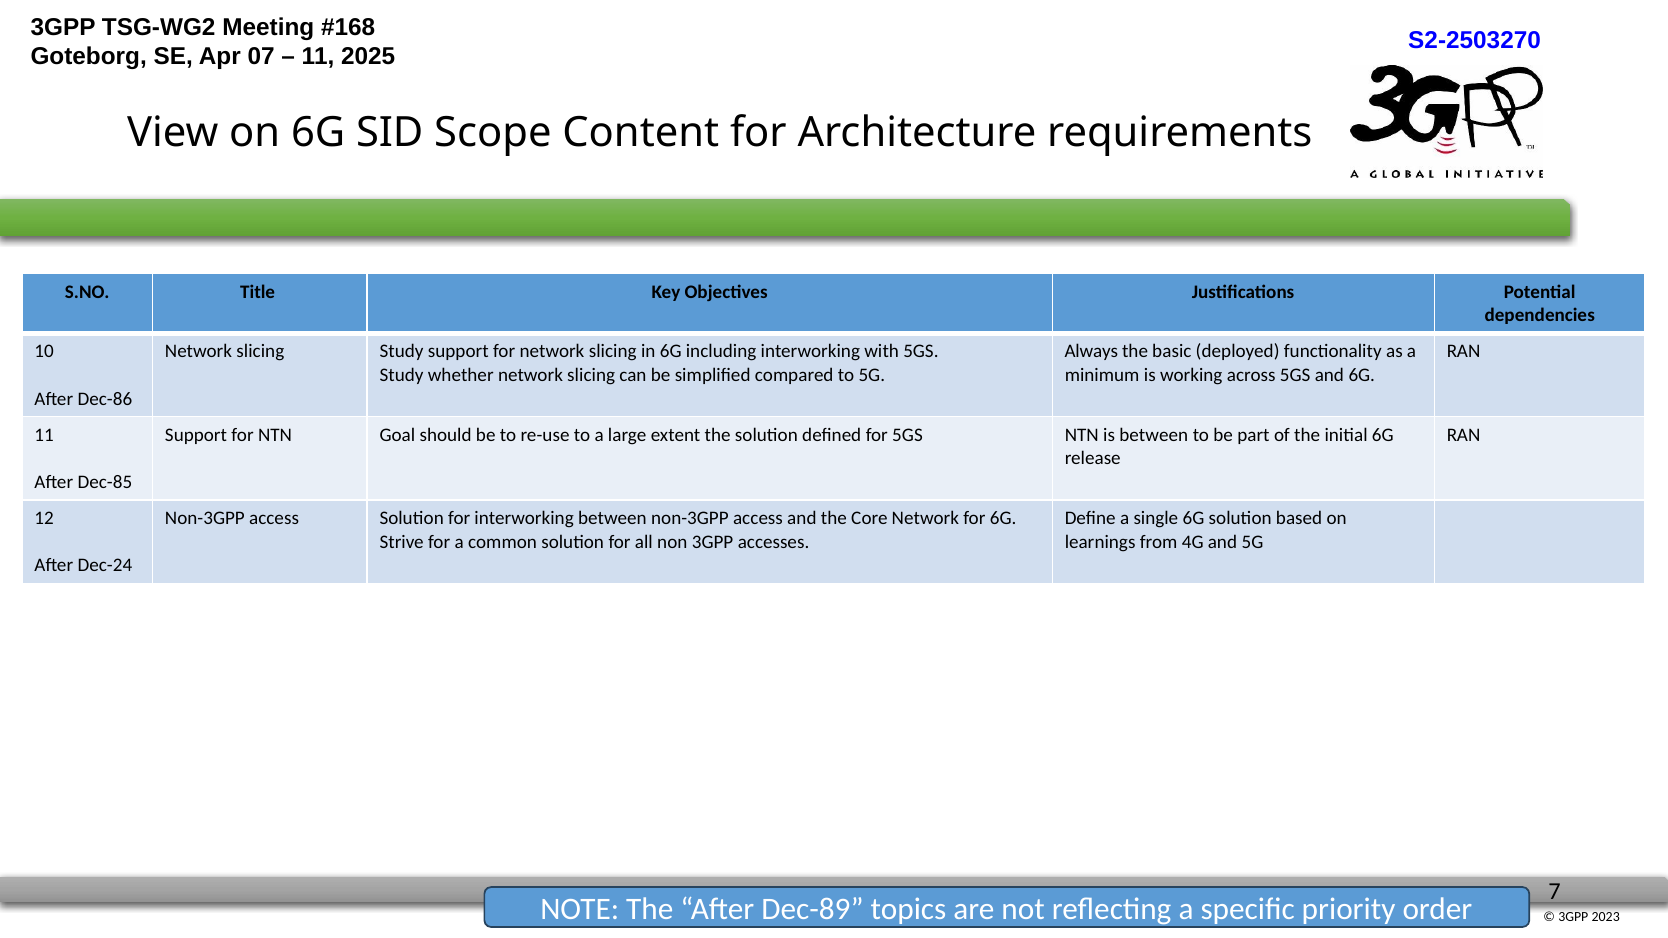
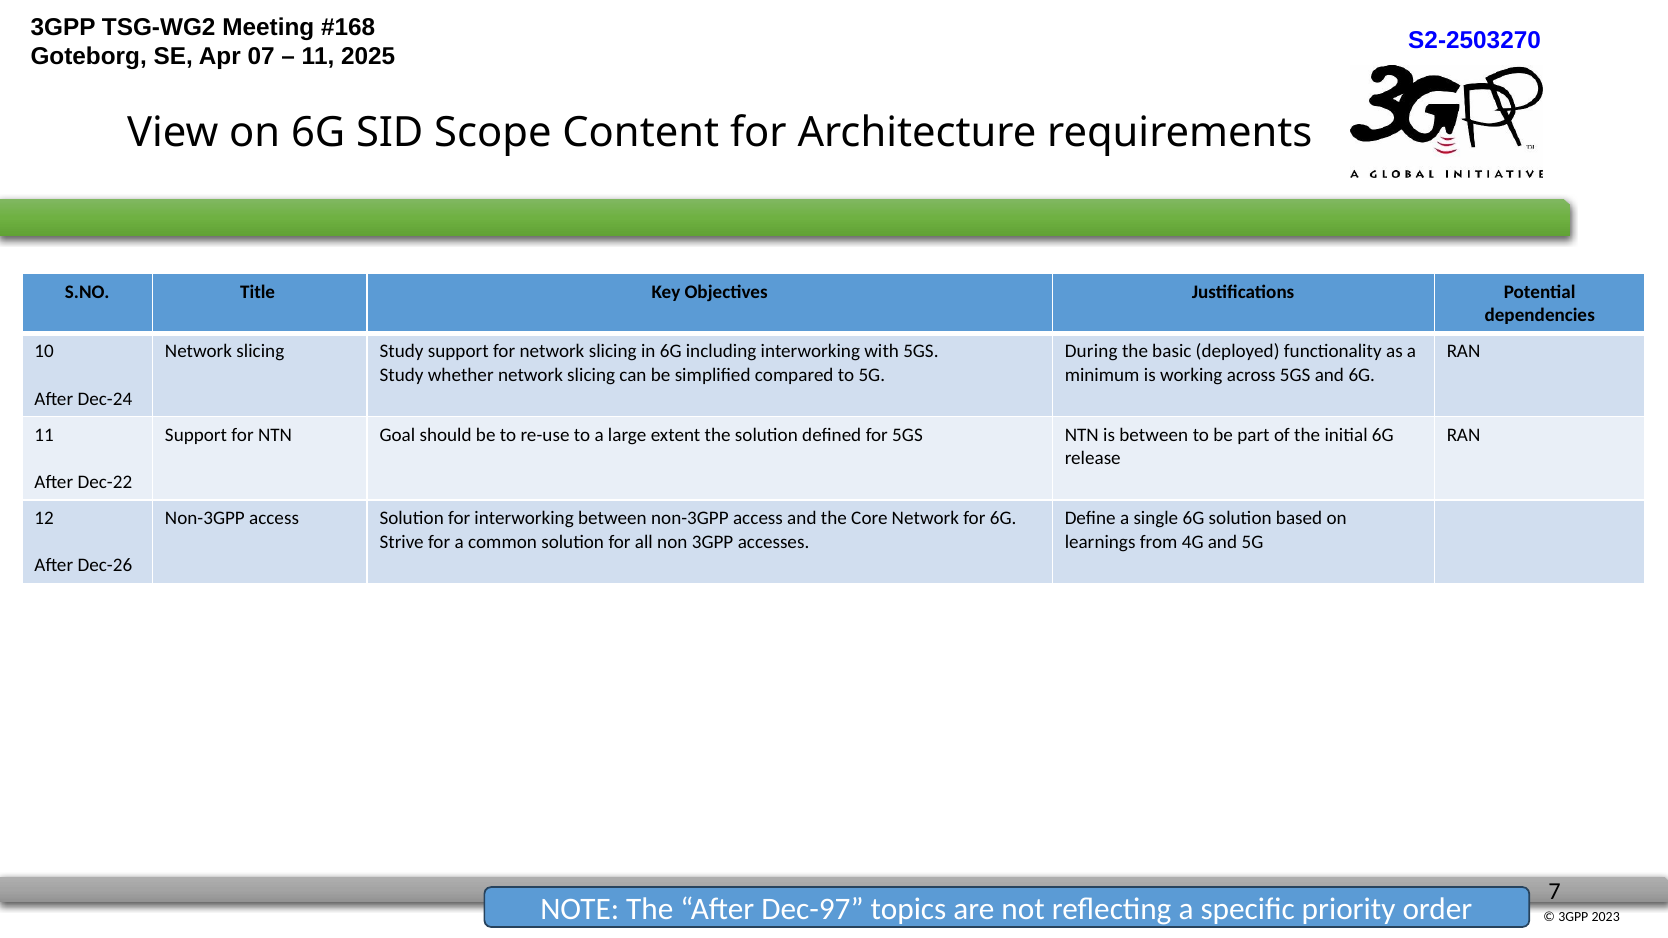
Always: Always -> During (1091, 352)
Dec-86: Dec-86 -> Dec-24 (105, 399)
Dec-85: Dec-85 -> Dec-22 (105, 482)
Dec-24: Dec-24 -> Dec-26 (105, 566)
Dec-89: Dec-89 -> Dec-97 (812, 909)
